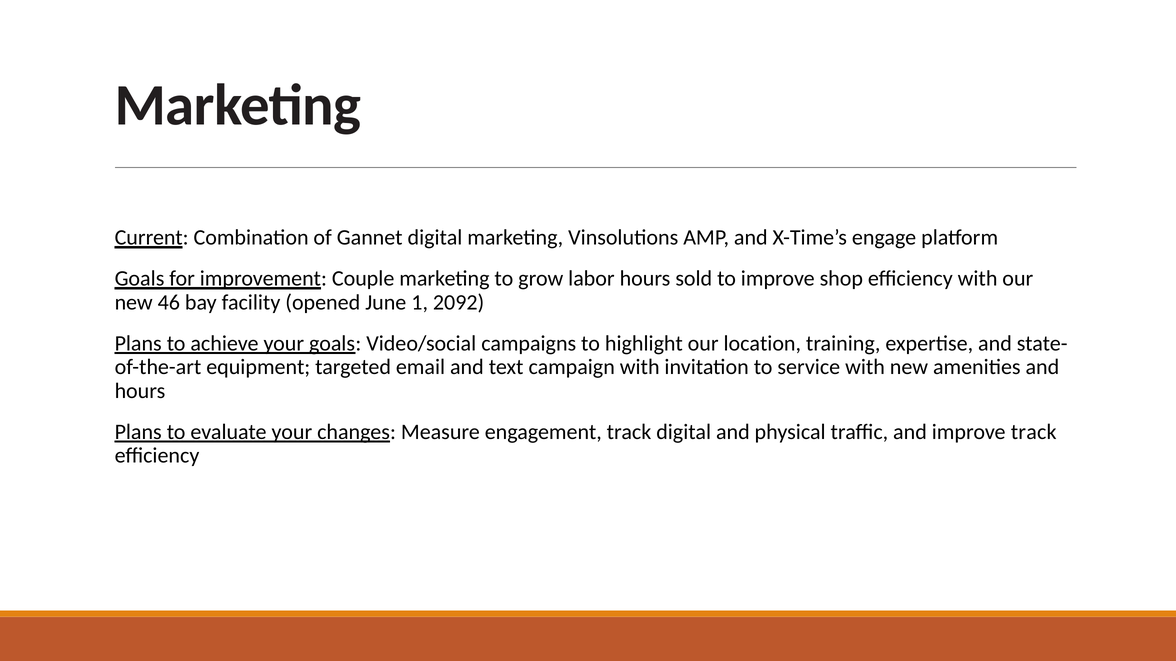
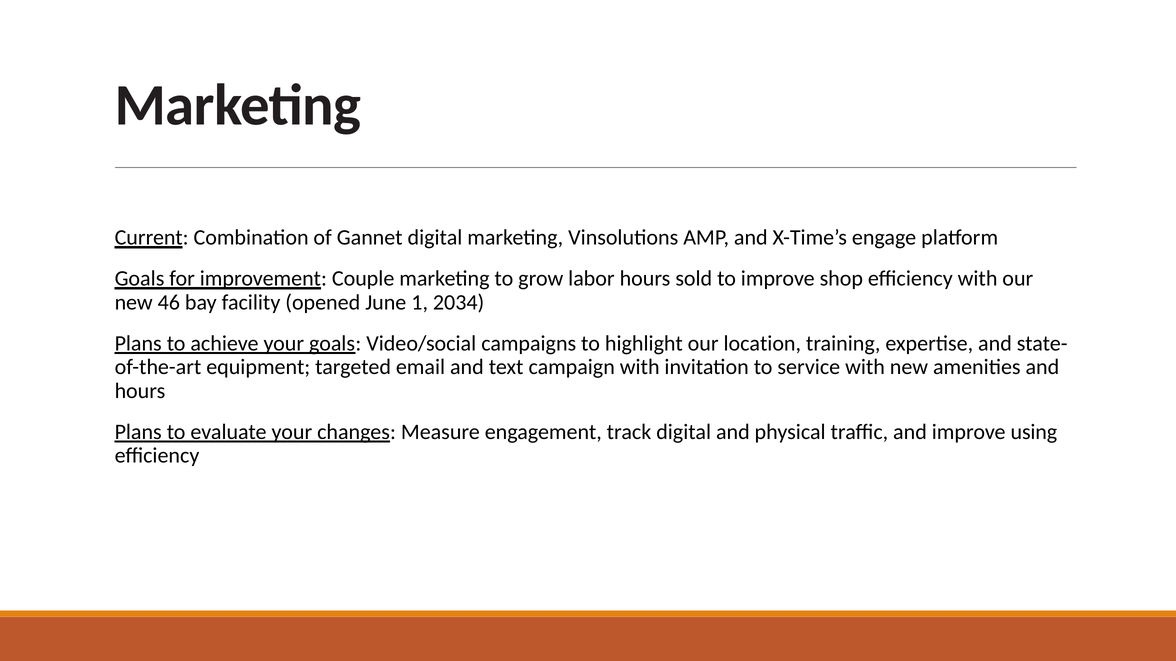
2092: 2092 -> 2034 (459, 303)
improve track: track -> using (1034, 432)
